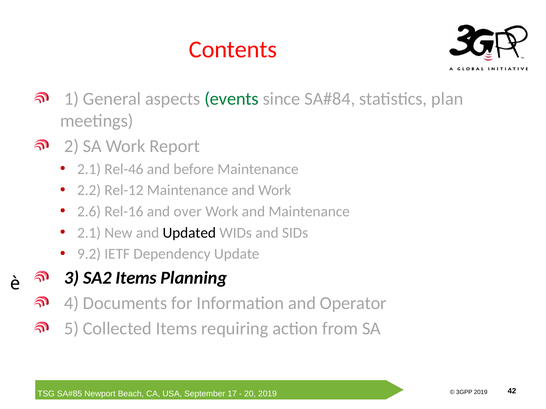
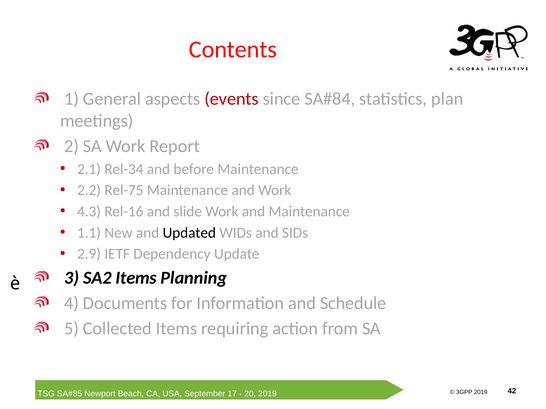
events colour: green -> red (232, 99)
Rel-46: Rel-46 -> Rel-34 (124, 169)
Rel-12: Rel-12 -> Rel-75 (124, 190)
2.6: 2.6 -> 4.3 (89, 212)
over: over -> slide (188, 212)
2.1: 2.1 -> 1.1 (89, 233)
9.2: 9.2 -> 2.9 (89, 254)
Operator: Operator -> Schedule (353, 304)
